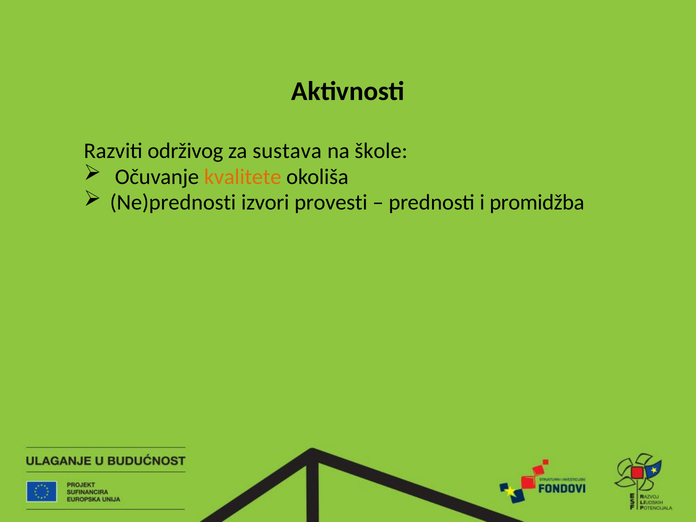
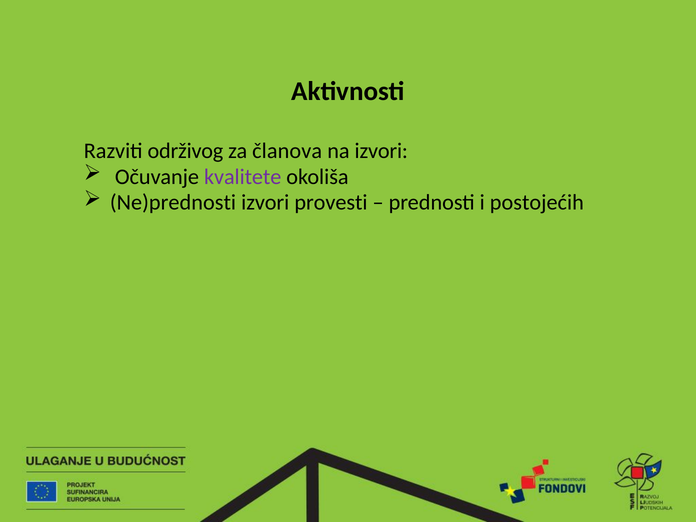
sustava: sustava -> članova (287, 151)
na škole: škole -> izvori (381, 151)
kvalitete colour: orange -> purple (243, 177)
promidžba: promidžba -> postojećih (537, 202)
